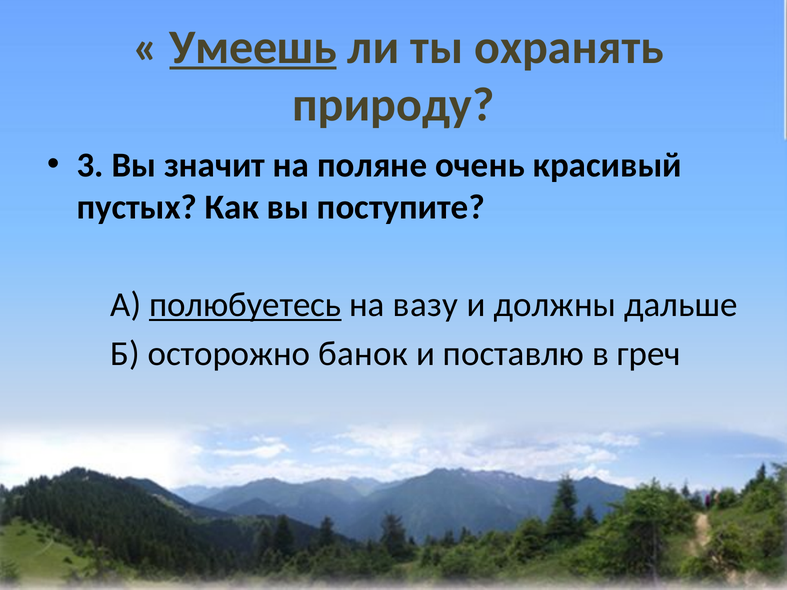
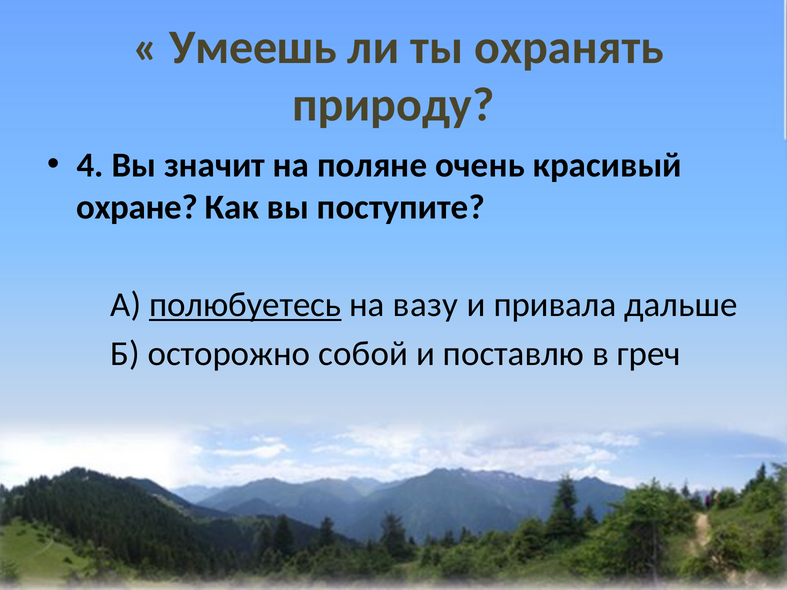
Умеешь underline: present -> none (253, 47)
3: 3 -> 4 (90, 165)
пустых: пустых -> охране (137, 207)
должны: должны -> привала (555, 305)
банок: банок -> собой (363, 354)
